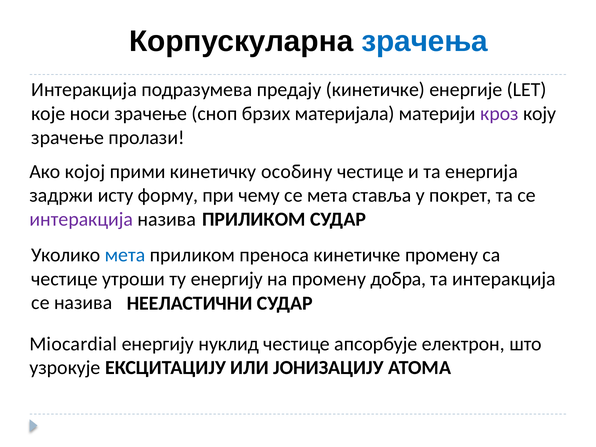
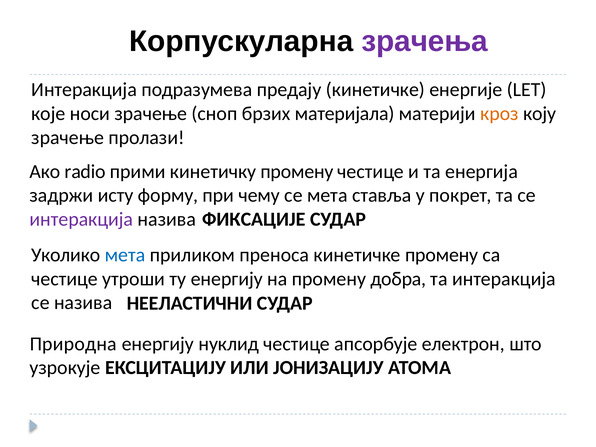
зрачења colour: blue -> purple (425, 41)
кроз colour: purple -> orange (499, 114)
којој: којој -> radio (85, 171)
кинетичку особину: особину -> промену (297, 171)
назива ПРИЛИКОМ: ПРИЛИКОМ -> ФИКСАЦИЈЕ (254, 219)
Miocardial: Miocardial -> Природна (73, 344)
